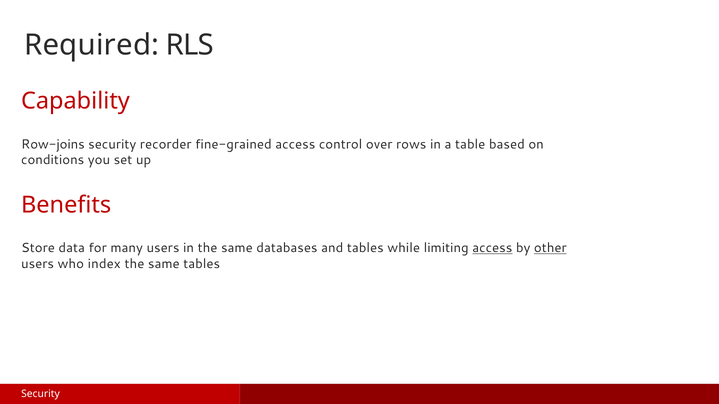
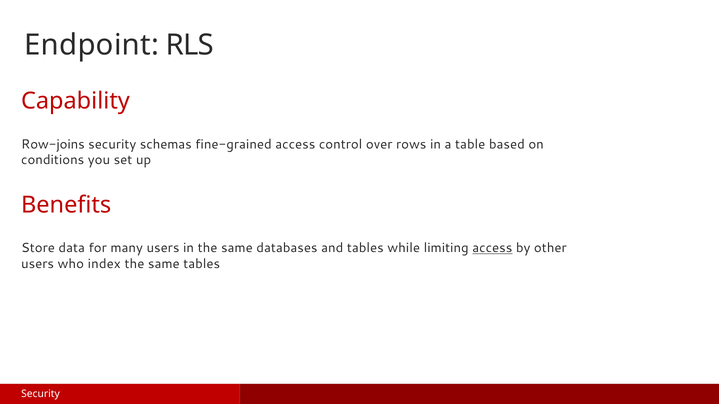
Required: Required -> Endpoint (92, 45)
recorder: recorder -> schemas (166, 144)
other underline: present -> none (550, 248)
